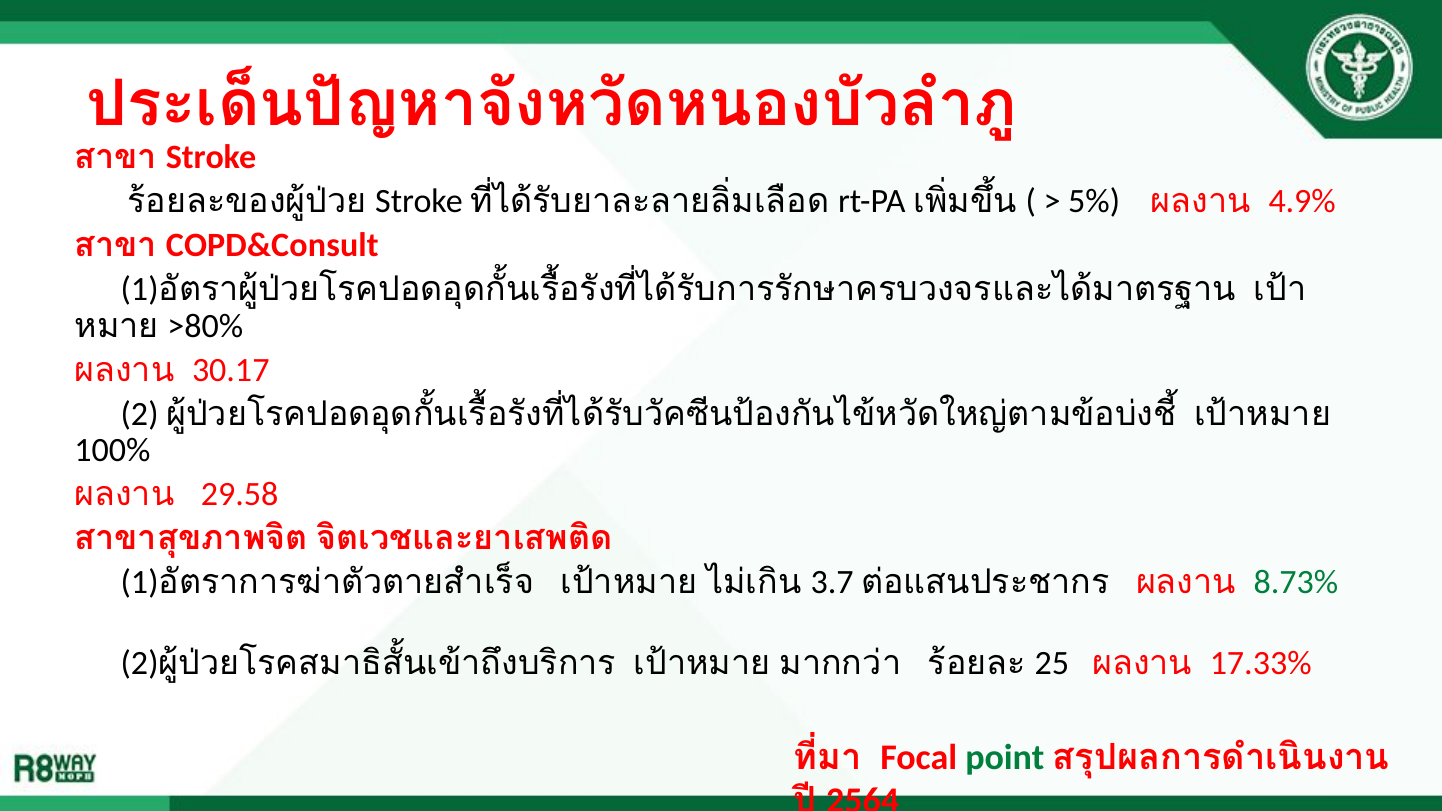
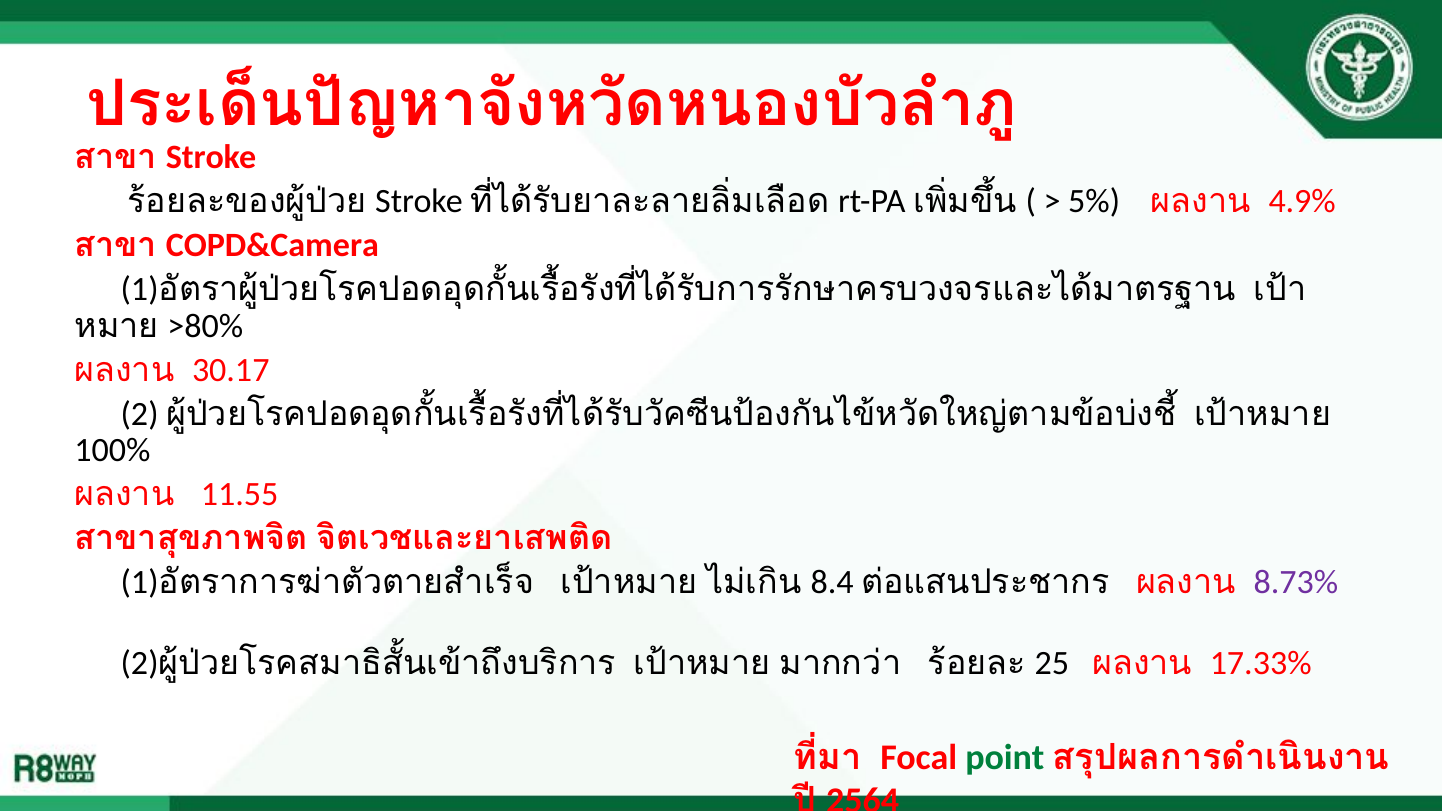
COPD&Consult: COPD&Consult -> COPD&Camera (272, 245)
29.58: 29.58 -> 11.55 (240, 495)
3.7: 3.7 -> 8.4 (832, 583)
8.73% colour: green -> purple (1296, 583)
